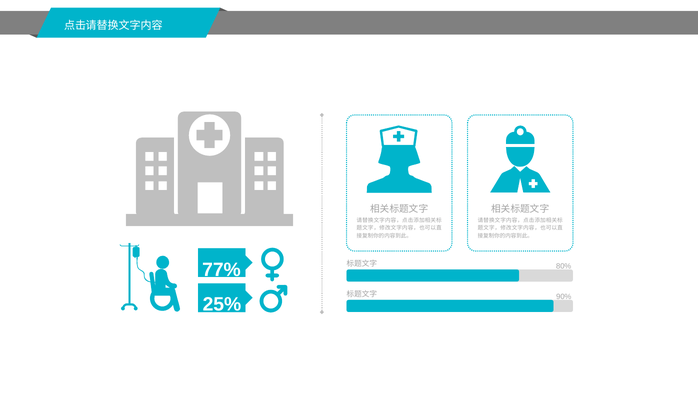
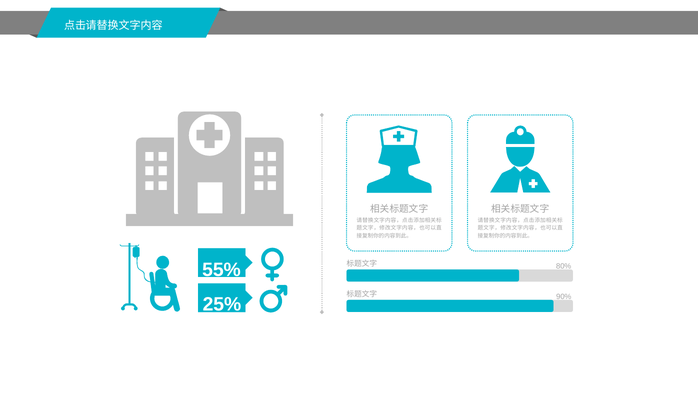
77%: 77% -> 55% (221, 269)
